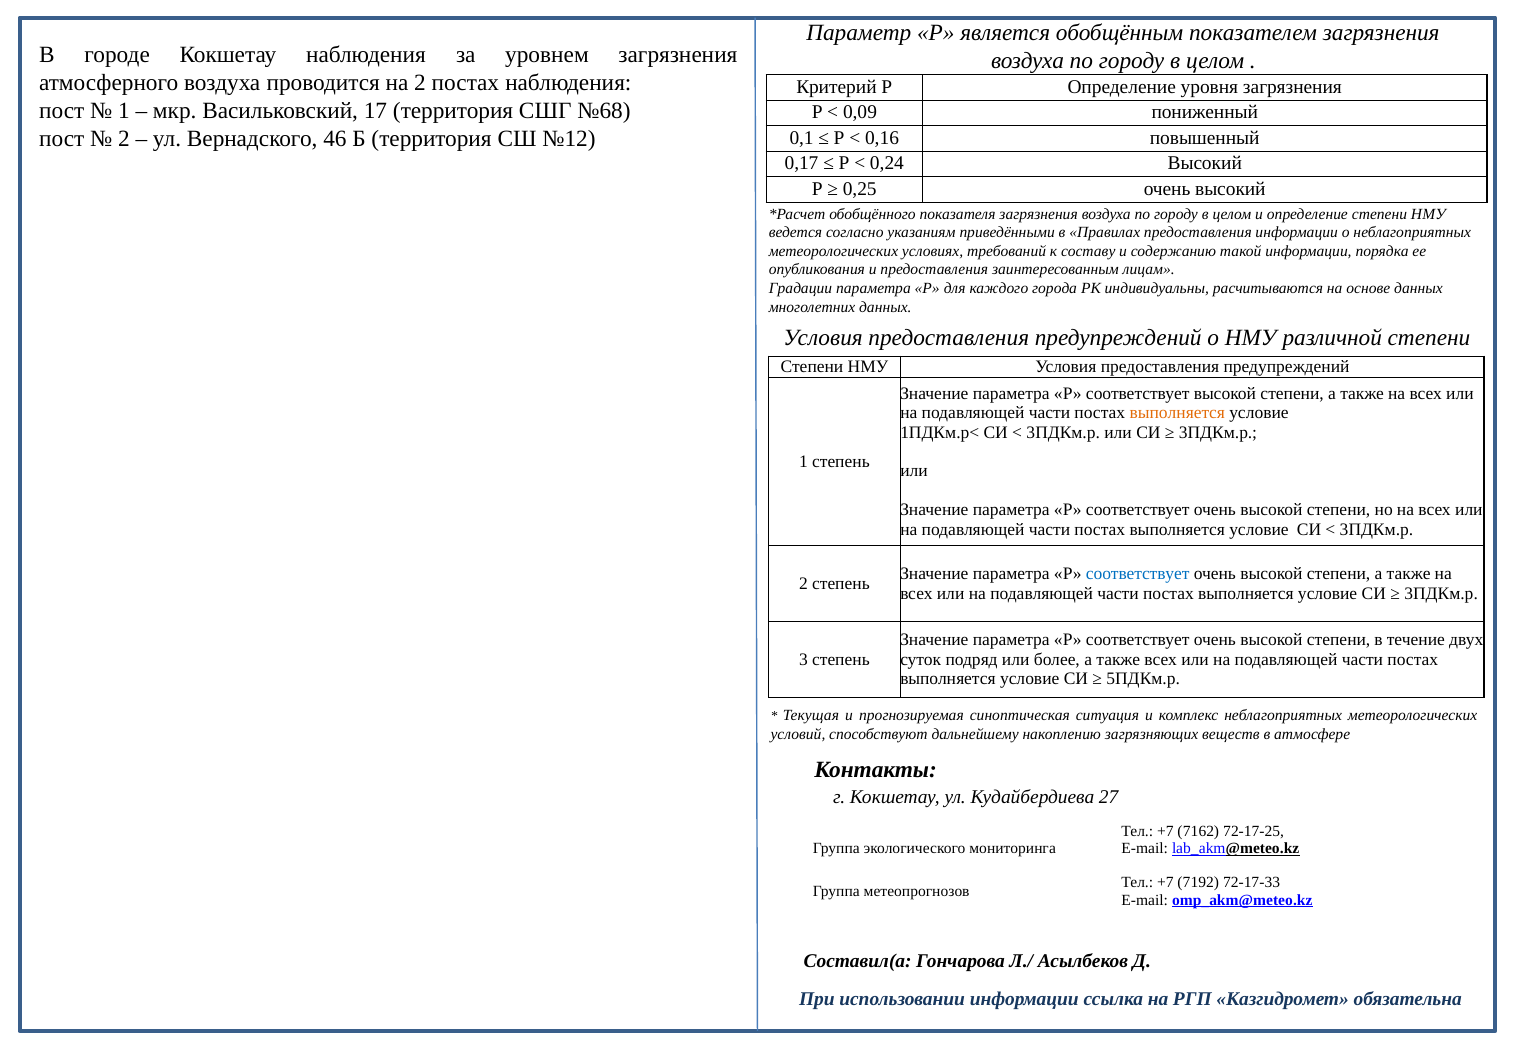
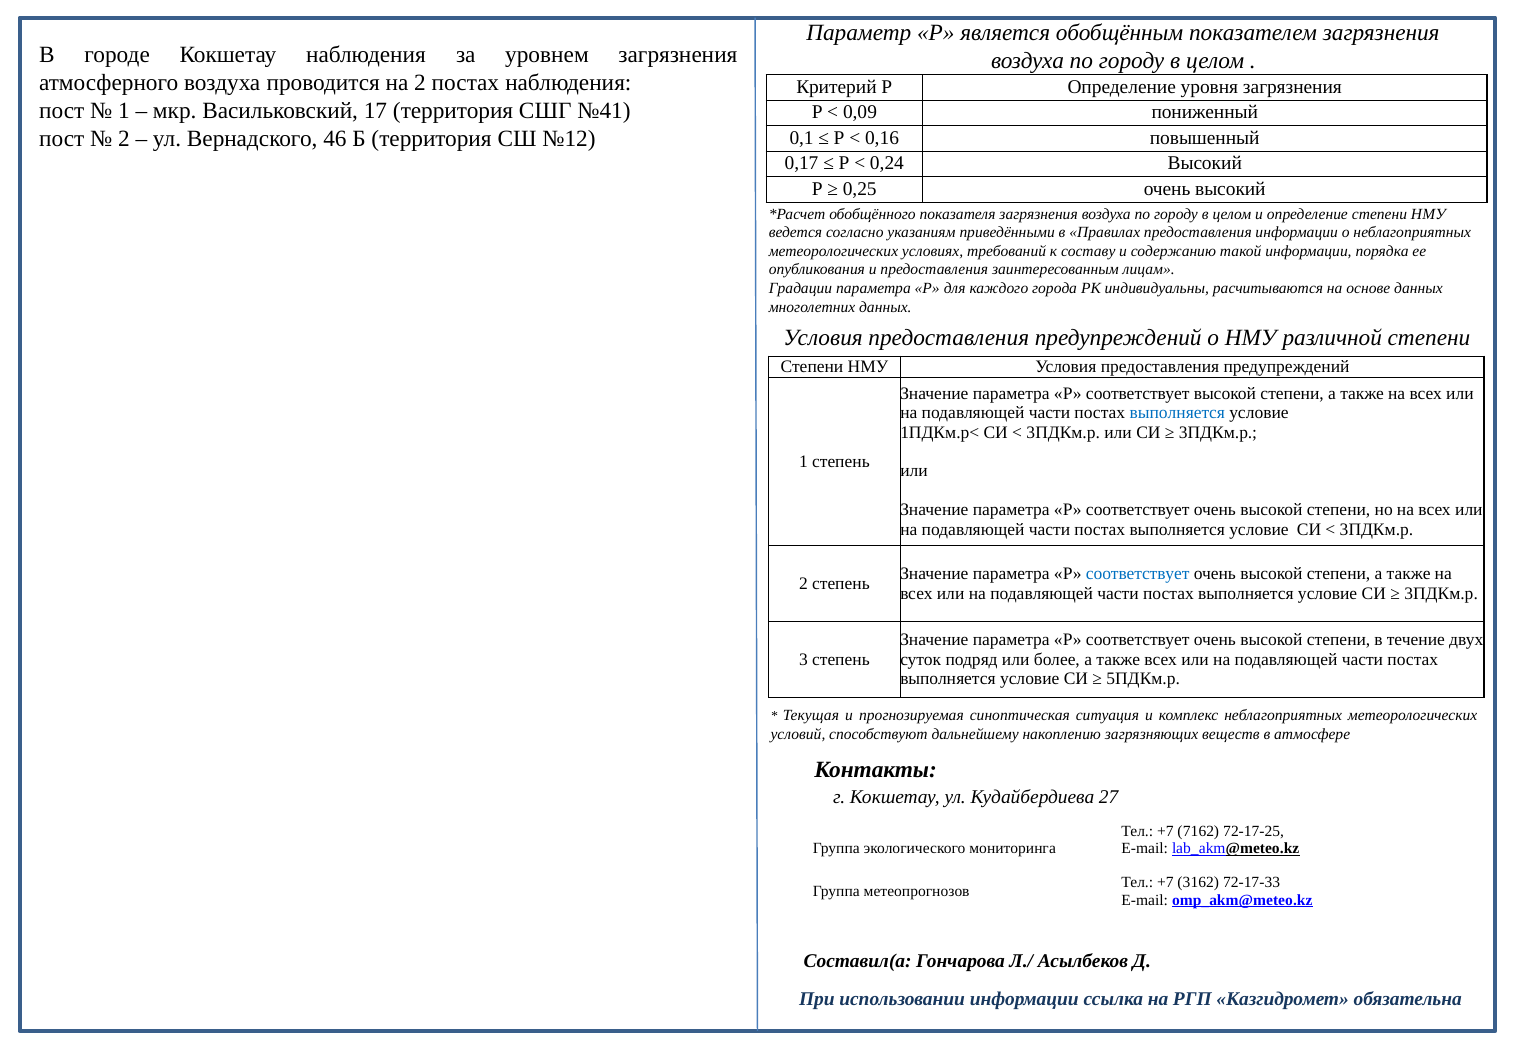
№68: №68 -> №41 (604, 111)
выполняется colour: orange -> blue (1177, 413)
7192: 7192 -> 3162 (1198, 883)
